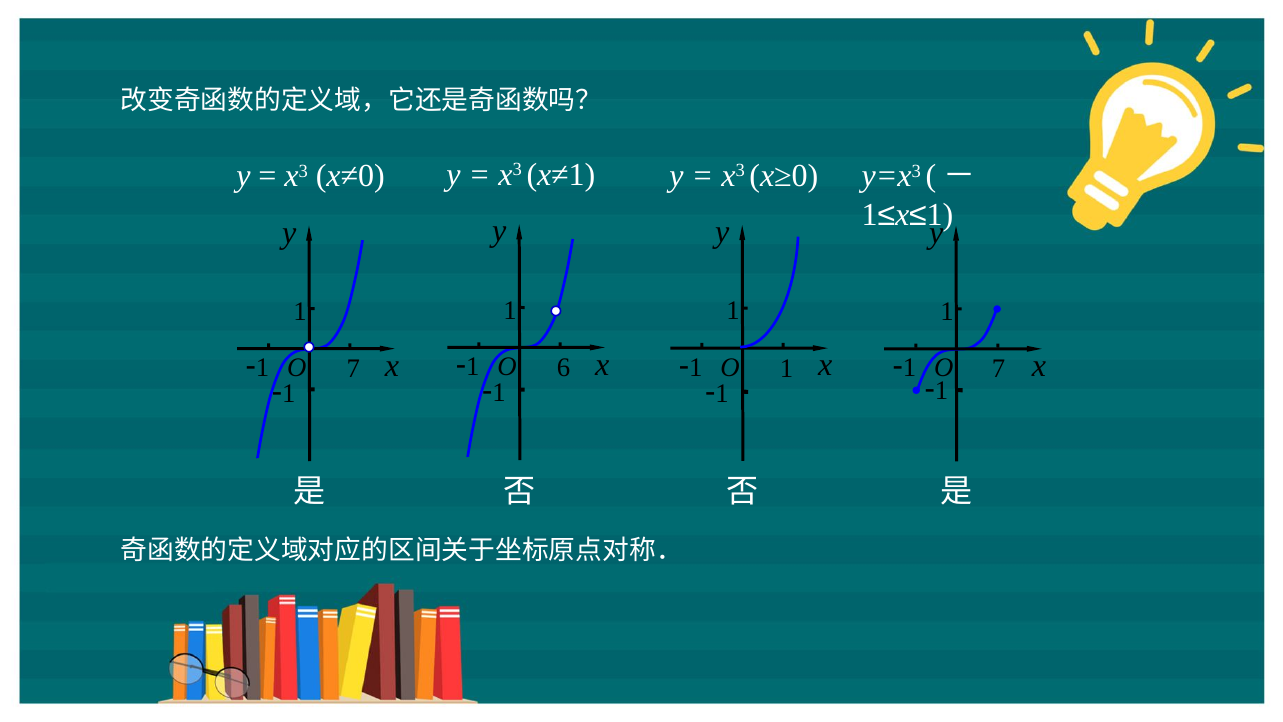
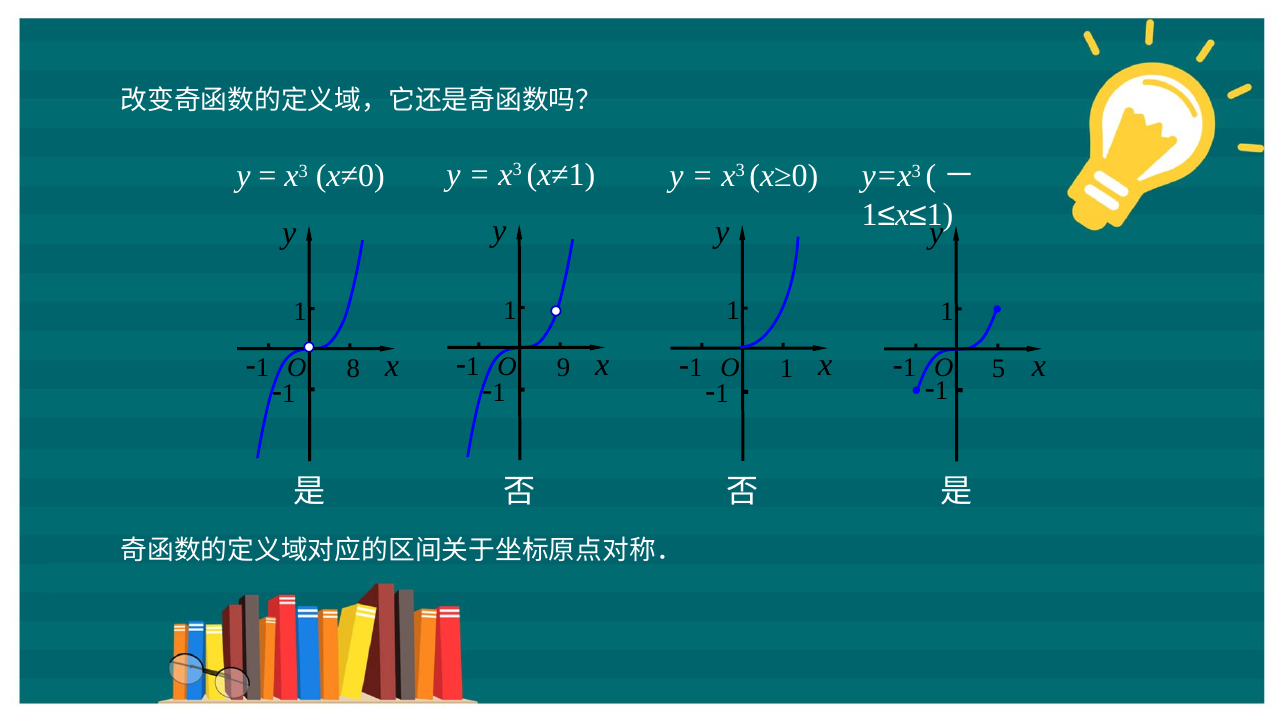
6: 6 -> 9 (564, 367)
7: 7 -> 8 (353, 369)
7: 7 -> 5 (998, 368)
